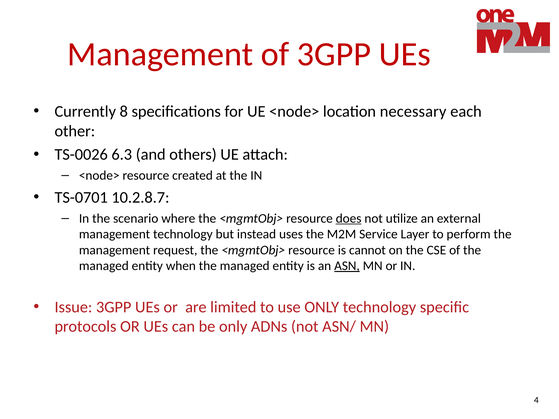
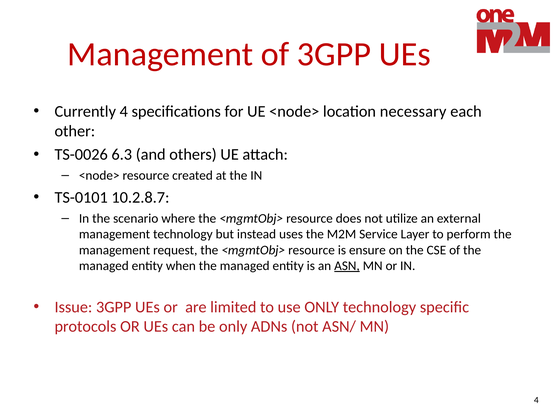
Currently 8: 8 -> 4 (124, 112)
TS-0701: TS-0701 -> TS-0101 (81, 198)
does underline: present -> none (349, 218)
cannot: cannot -> ensure (367, 250)
